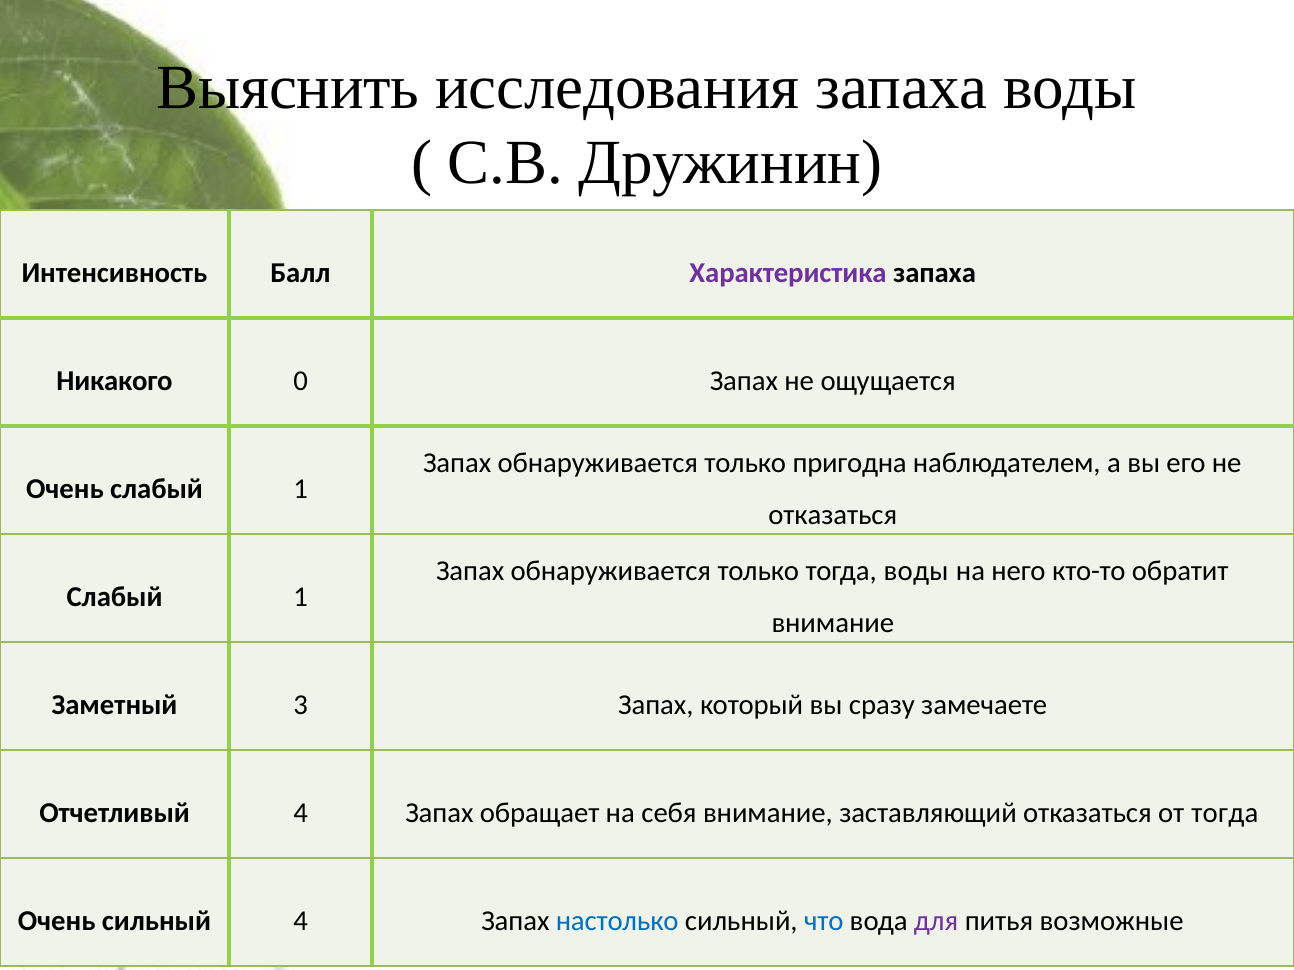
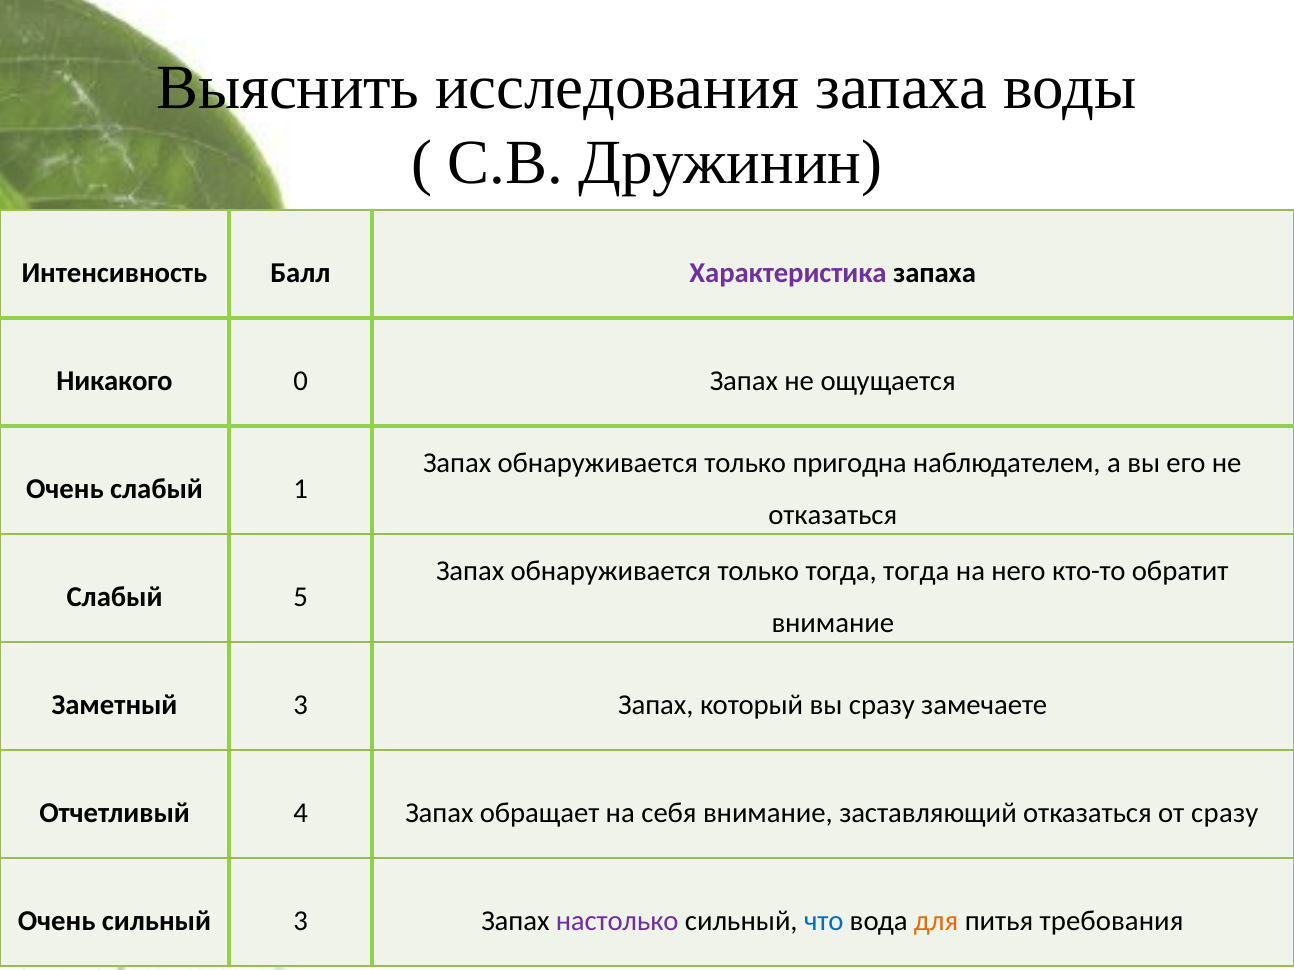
тогда воды: воды -> тогда (916, 571)
1: 1 -> 5 (301, 597)
от тогда: тогда -> сразу (1225, 814)
сильный 4: 4 -> 3 (301, 922)
настолько colour: blue -> purple (617, 922)
для colour: purple -> orange (936, 922)
возможные: возможные -> требования (1112, 922)
